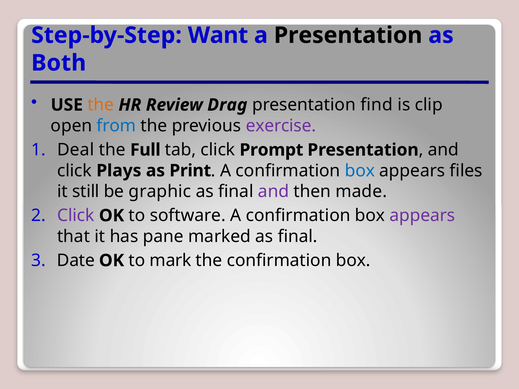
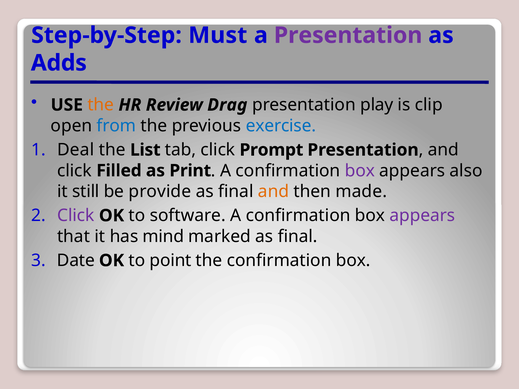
Want: Want -> Must (218, 35)
Presentation colour: black -> purple (348, 35)
Both: Both -> Adds (59, 63)
find: find -> play (377, 105)
exercise colour: purple -> blue (281, 126)
Full: Full -> List (145, 150)
Plays: Plays -> Filled (119, 171)
box colour: blue -> purple (360, 171)
files: files -> also (466, 171)
graphic: graphic -> provide (160, 192)
and colour: purple -> orange (274, 192)
pane: pane -> mind (163, 236)
mark: mark -> point (171, 261)
